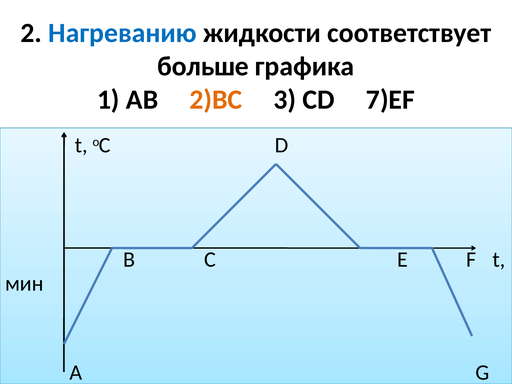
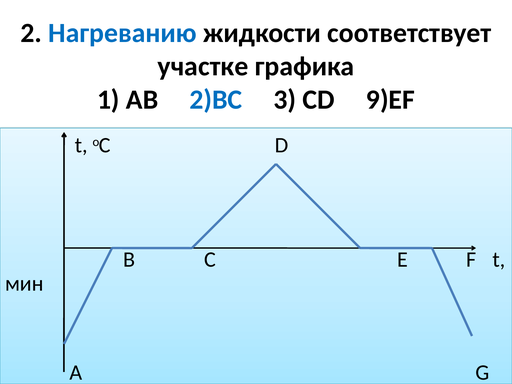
больше: больше -> участке (203, 66)
2)ВС colour: orange -> blue (216, 100)
7)EF: 7)EF -> 9)EF (390, 100)
